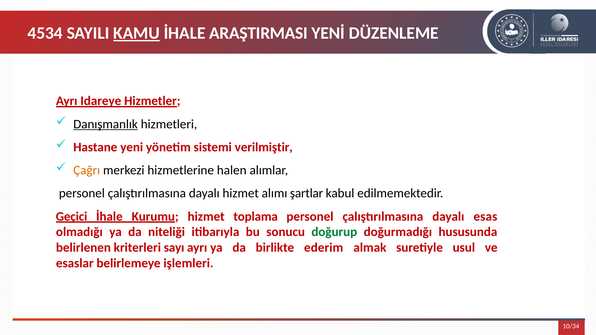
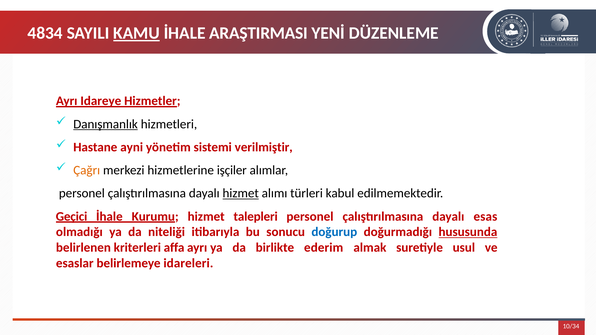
4534: 4534 -> 4834 (45, 33)
yeni: yeni -> ayni (132, 147)
halen: halen -> işçiler (232, 170)
hizmet underline: none -> present (241, 193)
şartlar: şartlar -> türleri (307, 193)
toplama: toplama -> talepleri (256, 217)
doğurup colour: green -> blue (334, 232)
hususunda underline: none -> present (468, 232)
sayı: sayı -> affa (174, 248)
işlemleri: işlemleri -> idareleri (188, 263)
